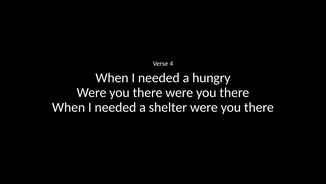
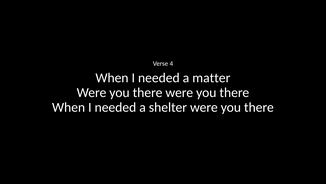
hungry: hungry -> matter (211, 78)
